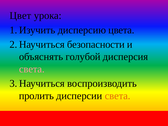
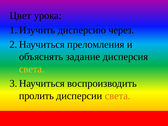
цвета: цвета -> через (121, 30)
безопасности: безопасности -> преломления (96, 44)
голубой: голубой -> задание (83, 57)
света colour: pink -> yellow (32, 69)
